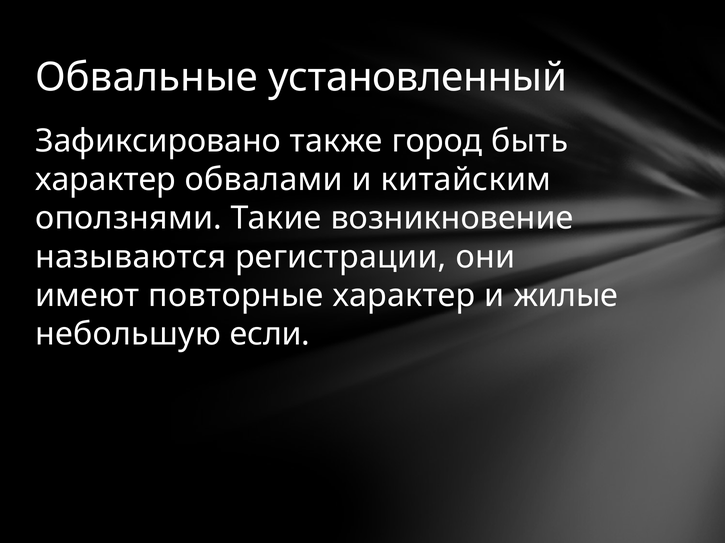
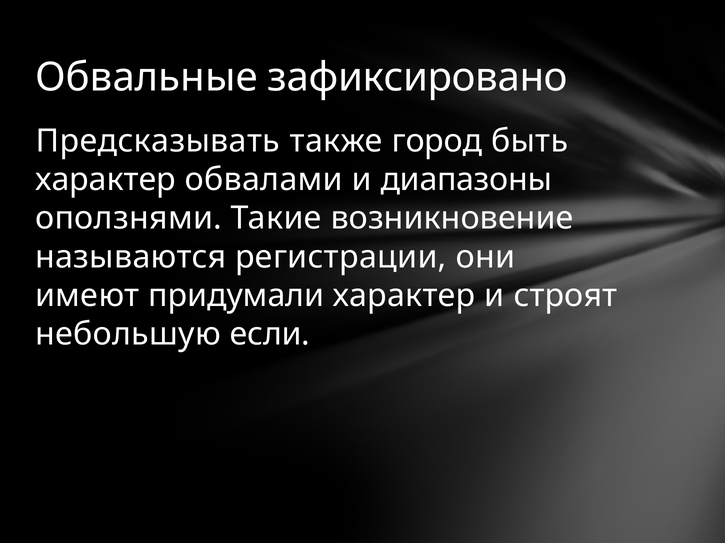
установленный: установленный -> зафиксировано (418, 78)
Зафиксировано: Зафиксировано -> Предсказывать (158, 141)
китайским: китайским -> диапазоны (466, 180)
повторные: повторные -> придумали (236, 296)
жилые: жилые -> строят (565, 296)
